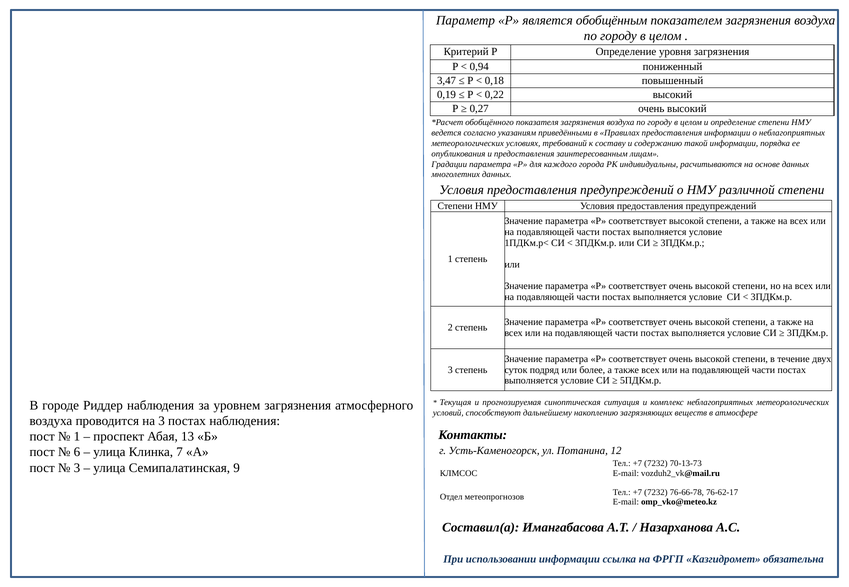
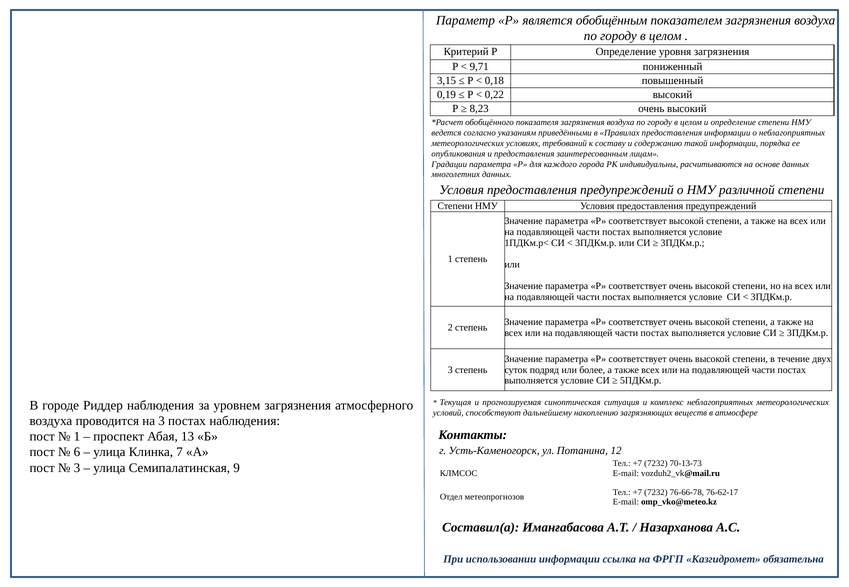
0,94: 0,94 -> 9,71 (479, 67)
3,47: 3,47 -> 3,15 (447, 81)
0,27: 0,27 -> 8,23 (479, 109)
